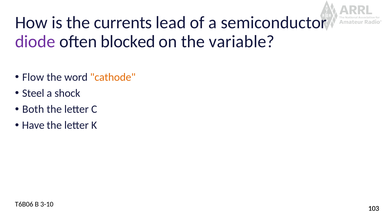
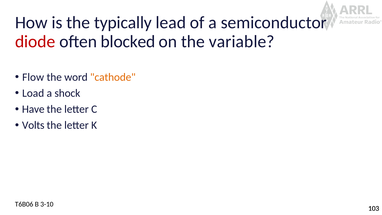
currents: currents -> typically (123, 23)
diode colour: purple -> red (35, 42)
Steel: Steel -> Load (33, 93)
Both: Both -> Have (33, 109)
Have: Have -> Volts (33, 125)
